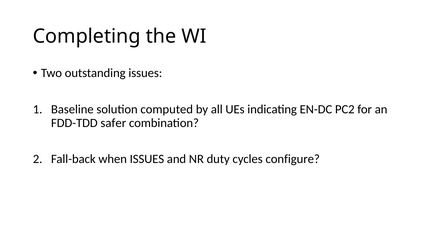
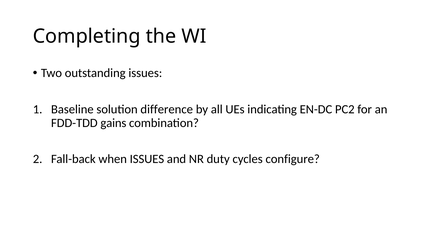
computed: computed -> difference (167, 109)
safer: safer -> gains (113, 123)
